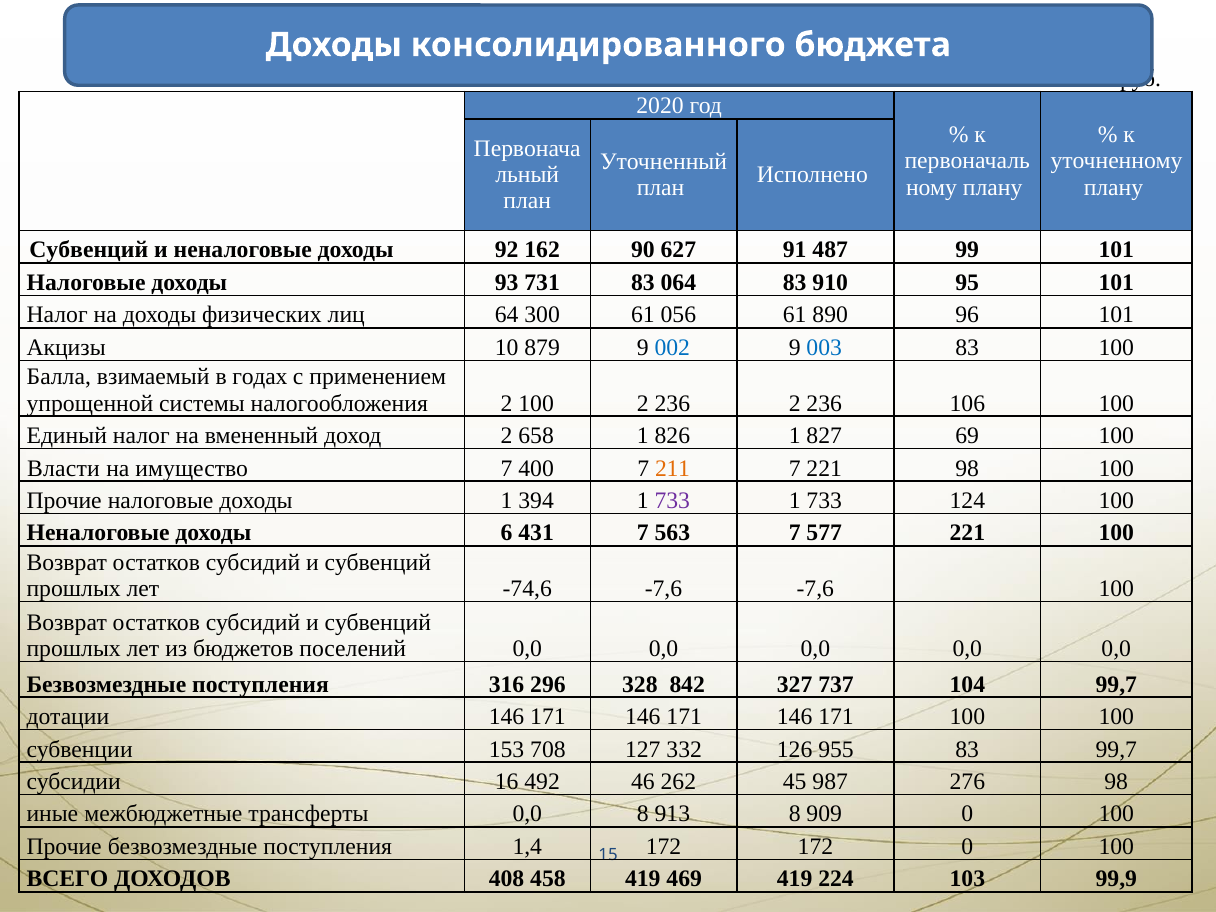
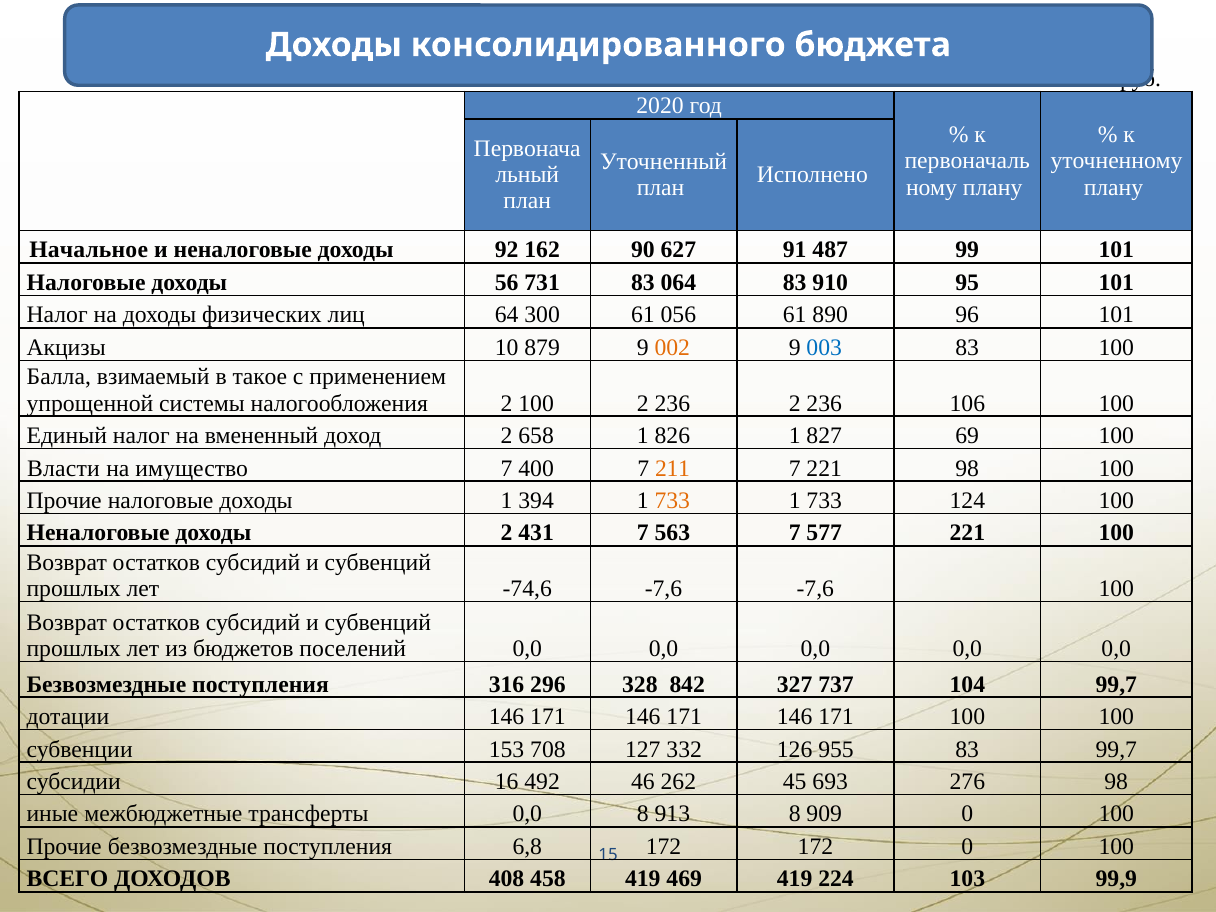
Субвенций: Субвенций -> Начальное (89, 250)
93: 93 -> 56 (507, 283)
002 colour: blue -> orange (672, 348)
годах: годах -> такое (260, 377)
733 colour: purple -> orange (672, 501)
доходы 6: 6 -> 2 (507, 533)
987: 987 -> 693 (830, 782)
1,4: 1,4 -> 6,8 (527, 847)
